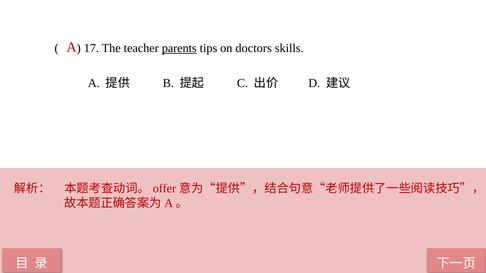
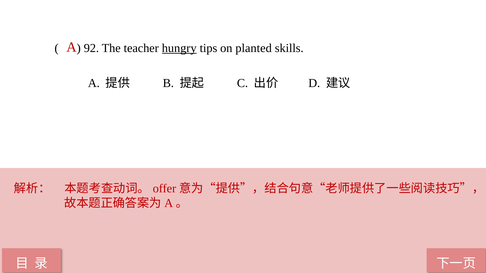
17: 17 -> 92 (91, 48)
parents: parents -> hungry (179, 48)
doctors: doctors -> planted (254, 48)
